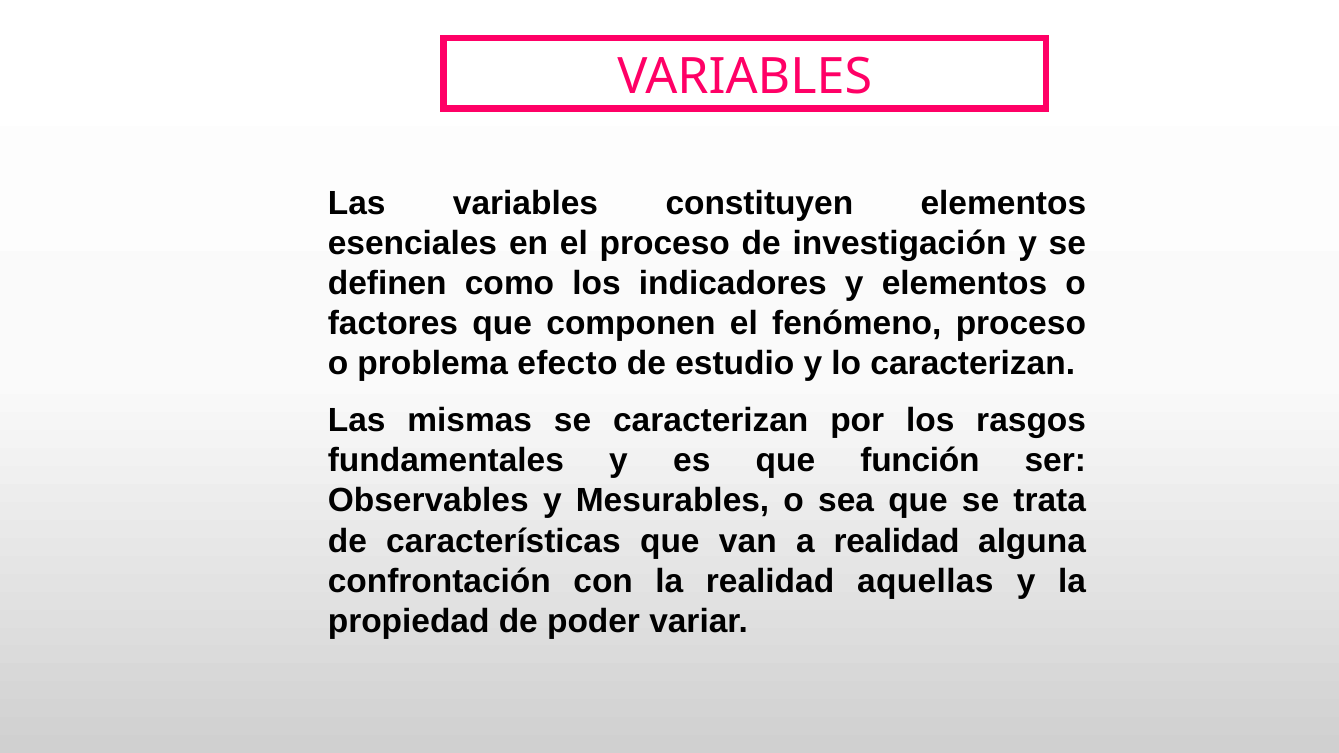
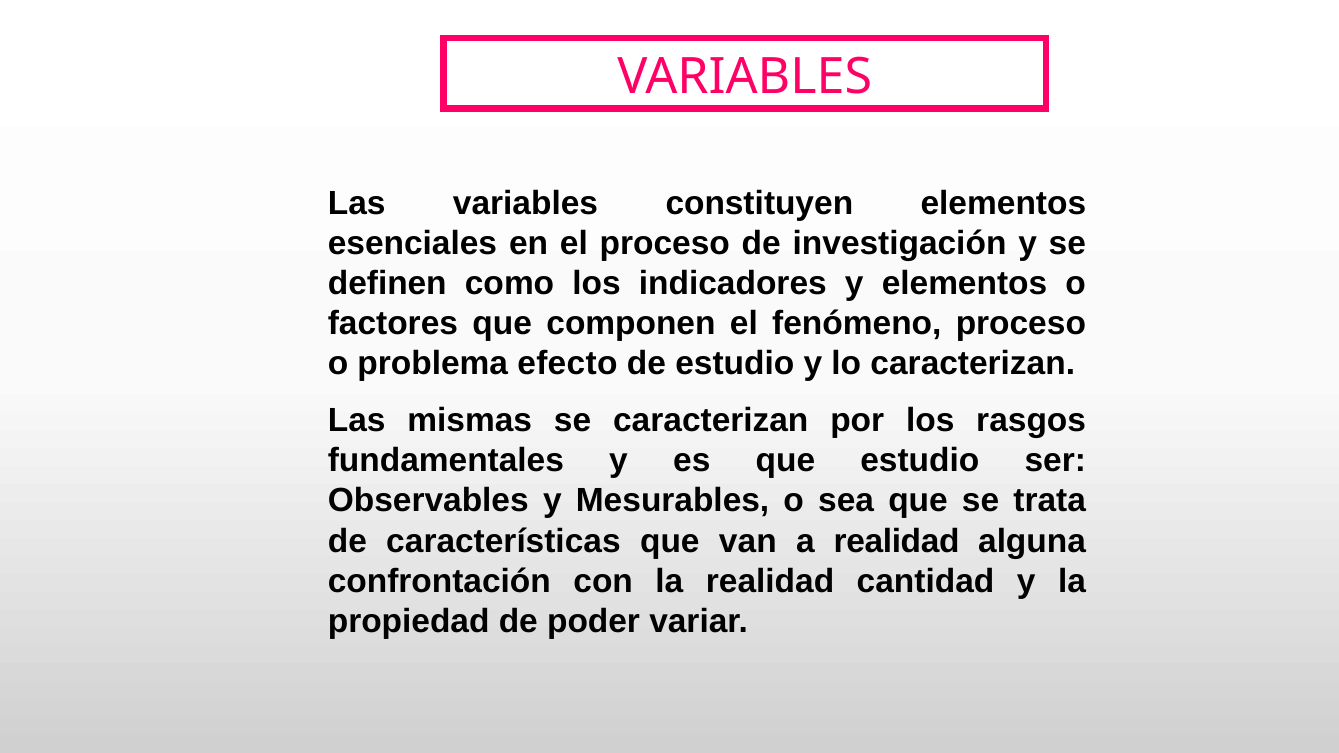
que función: función -> estudio (920, 461)
aquellas: aquellas -> cantidad (926, 581)
